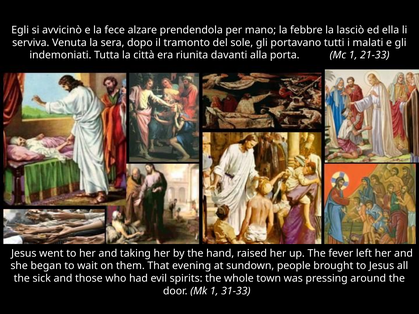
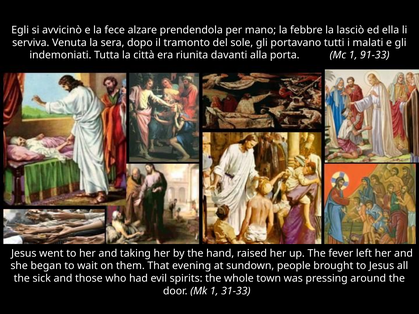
21-33: 21-33 -> 91-33 (375, 55)
